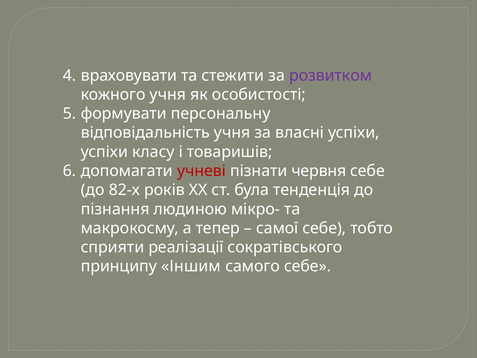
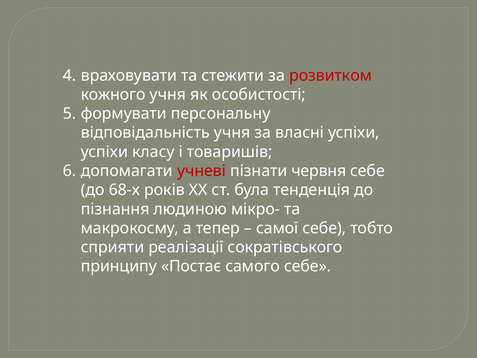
розвитком colour: purple -> red (331, 75)
82-х: 82-х -> 68-х (124, 190)
Іншим: Іншим -> Постає (191, 266)
